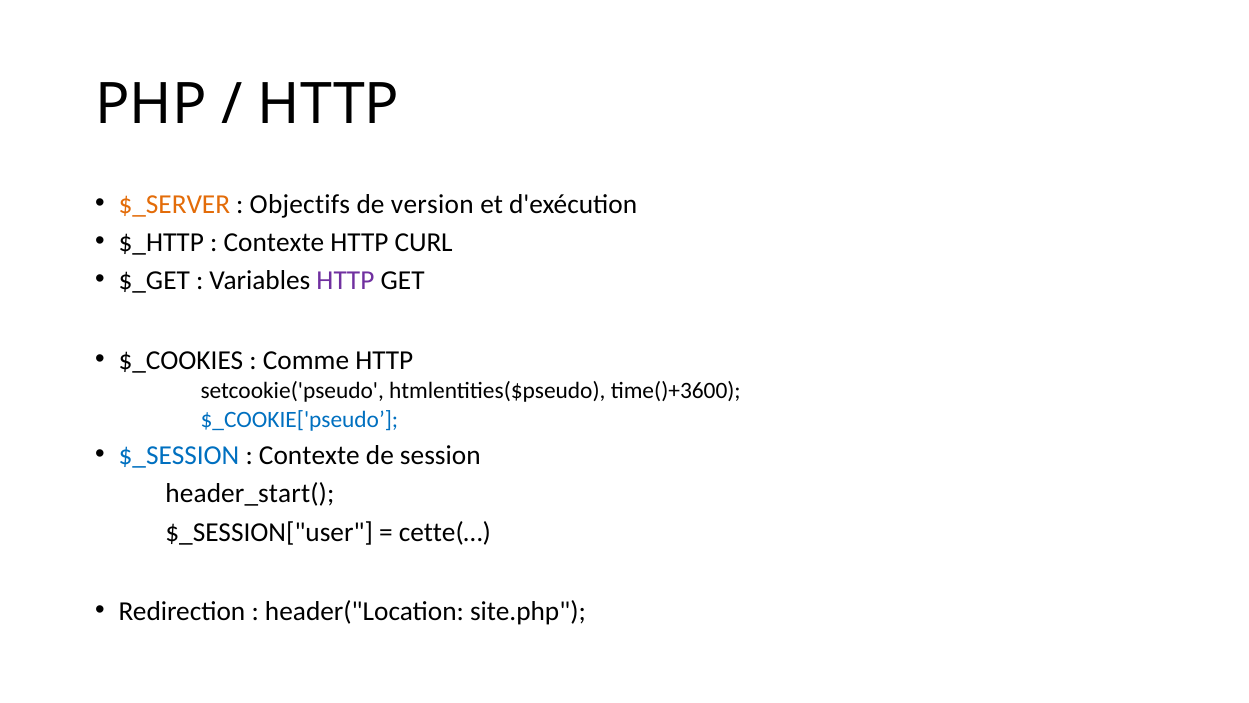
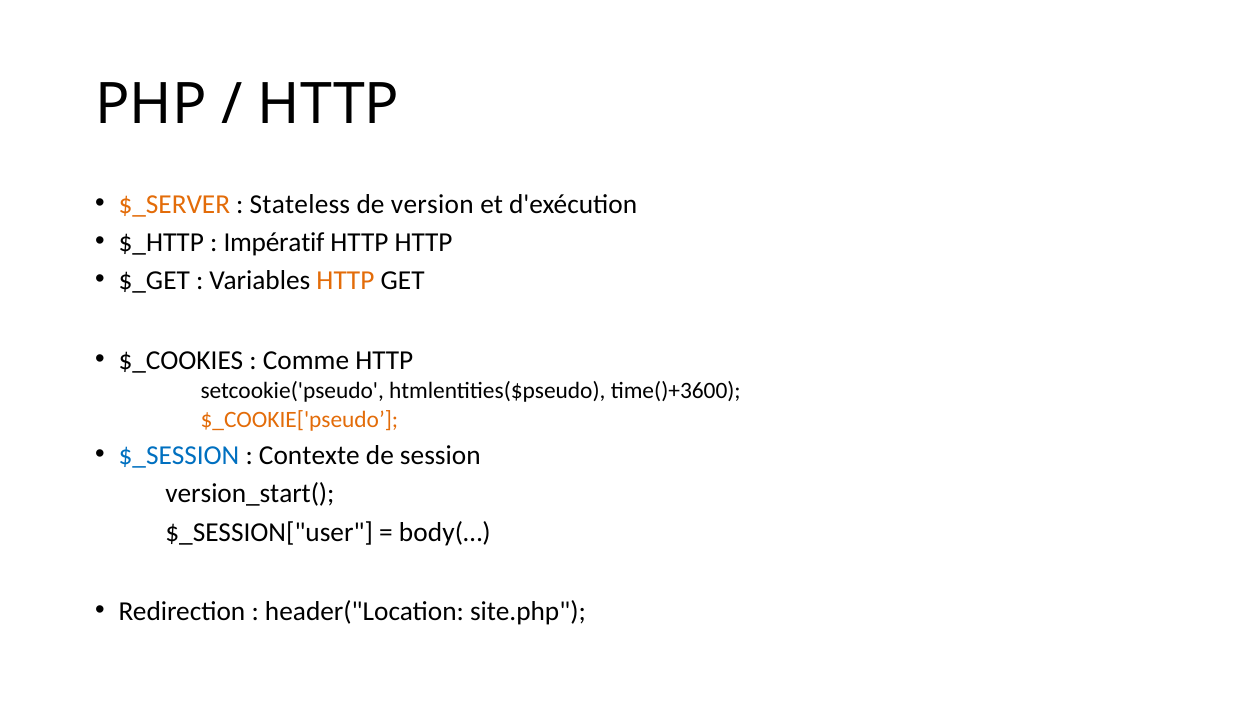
Objectifs: Objectifs -> Stateless (300, 204)
Contexte: Contexte -> Impératif (274, 242)
HTTP CURL: CURL -> HTTP (424, 242)
HTTP colour: purple -> orange (345, 280)
$_COOKIE['pseudo colour: blue -> orange (299, 419)
header_start(: header_start( -> version_start( (250, 494)
cette(…: cette(… -> body(… (445, 532)
